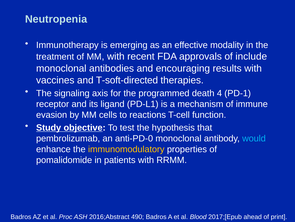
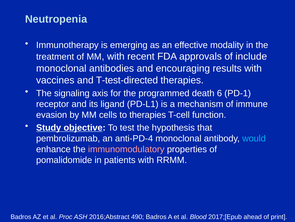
T-soft-directed: T-soft-directed -> T-test-directed (127, 80)
4: 4 -> 6 (219, 93)
to reactions: reactions -> therapies (148, 115)
anti-PD-0: anti-PD-0 -> anti-PD-4 (134, 138)
immunomodulatory colour: yellow -> pink (126, 149)
